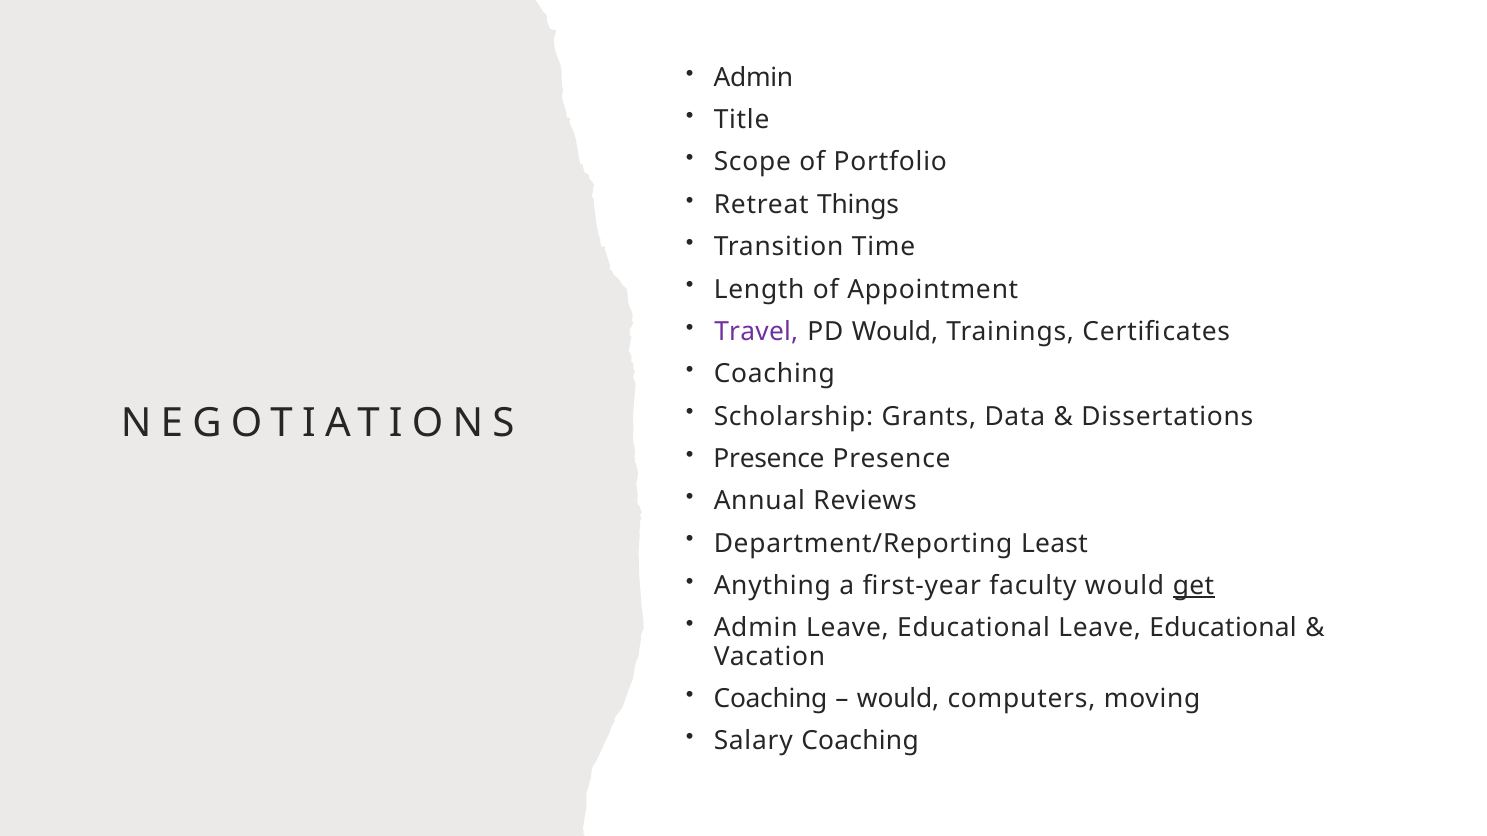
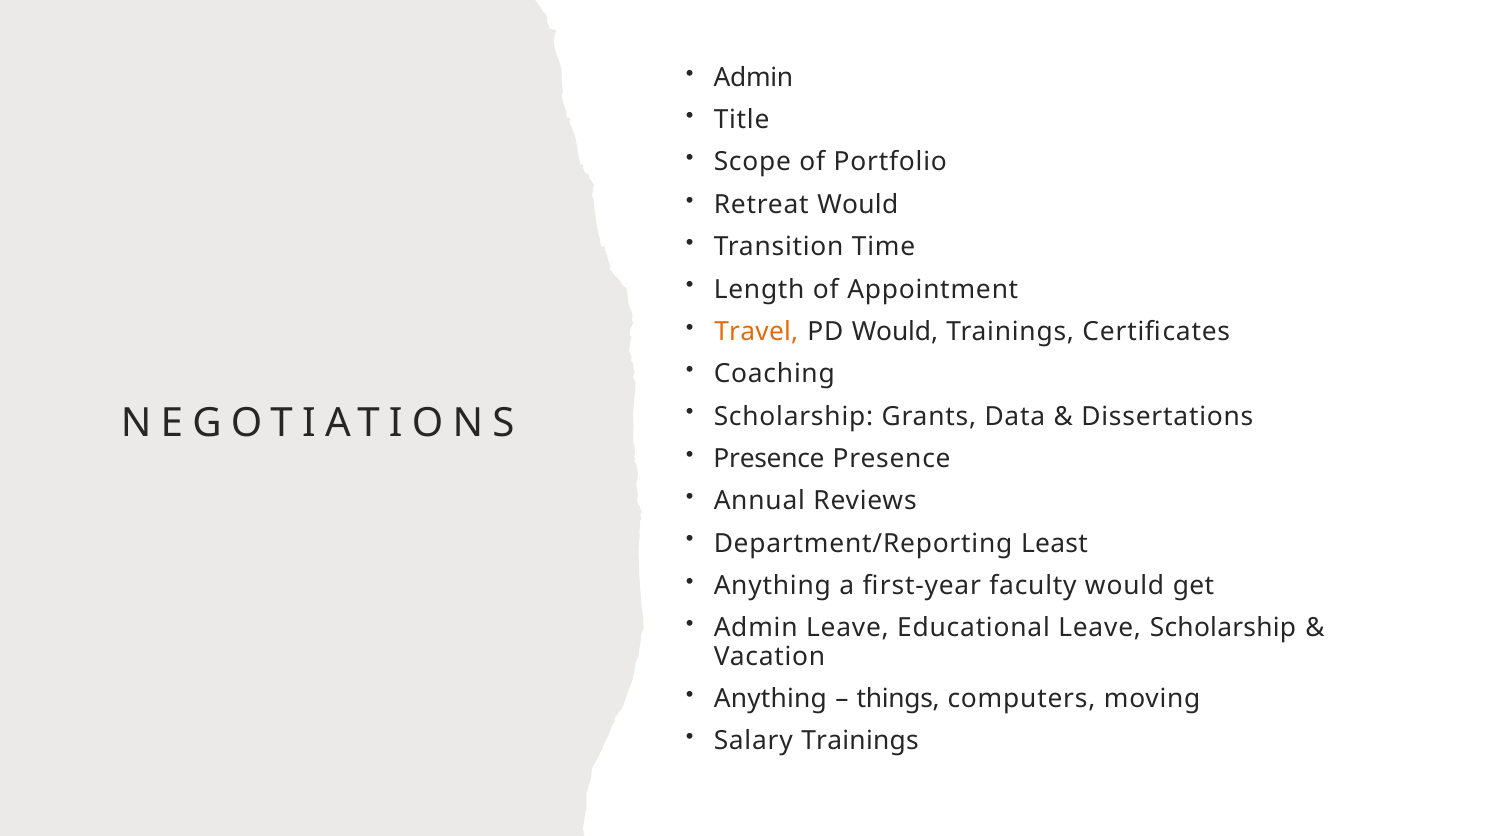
Retreat Things: Things -> Would (858, 205)
Travel colour: purple -> orange (756, 332)
get underline: present -> none (1194, 586)
Educational Leave Educational: Educational -> Scholarship (1223, 628)
Coaching: Coaching -> Anything (770, 699)
would: would -> things (898, 699)
Salary Coaching: Coaching -> Trainings (860, 742)
